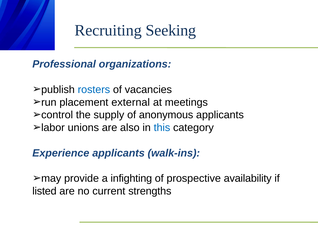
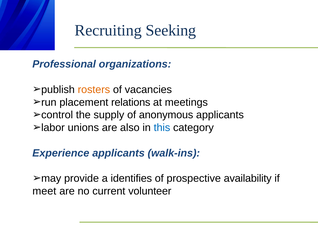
rosters colour: blue -> orange (94, 90)
external: external -> relations (131, 102)
infighting: infighting -> identifies (131, 179)
listed: listed -> meet (44, 192)
strengths: strengths -> volunteer (150, 192)
